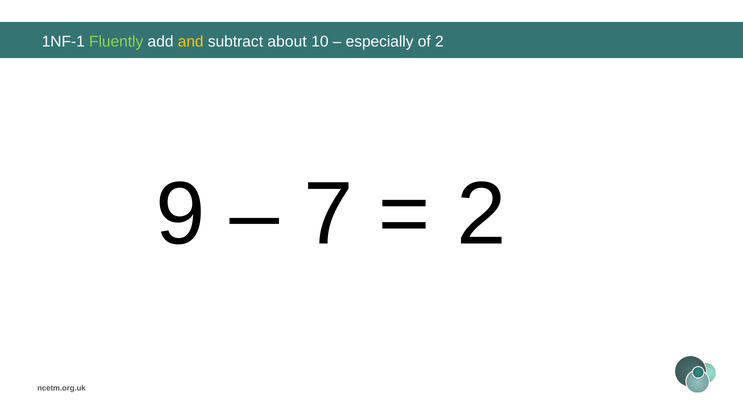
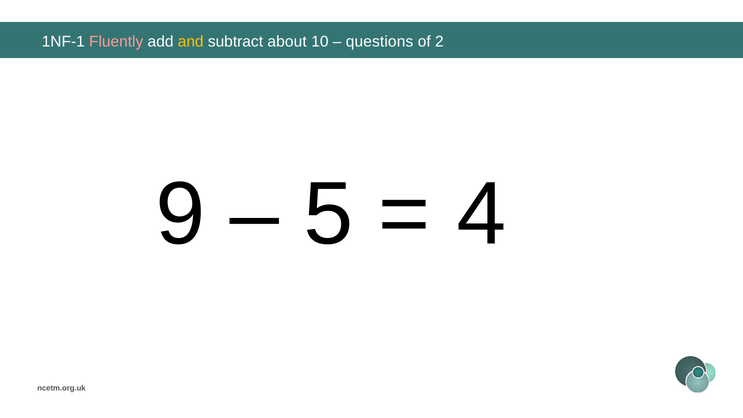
Fluently colour: light green -> pink (116, 41)
especially: especially -> questions (380, 41)
7: 7 -> 5 (329, 214)
2: 2 -> 4 (481, 214)
